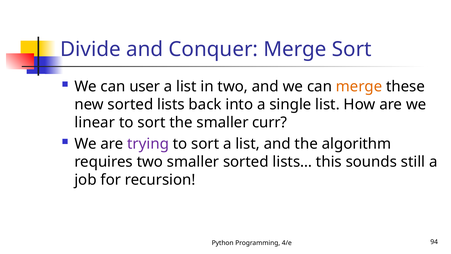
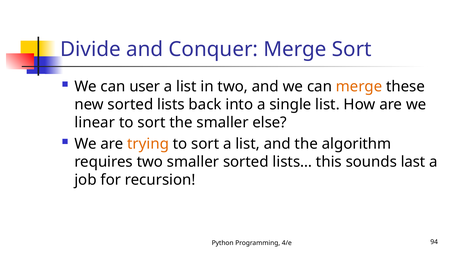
curr: curr -> else (270, 122)
trying colour: purple -> orange (148, 144)
still: still -> last (413, 162)
